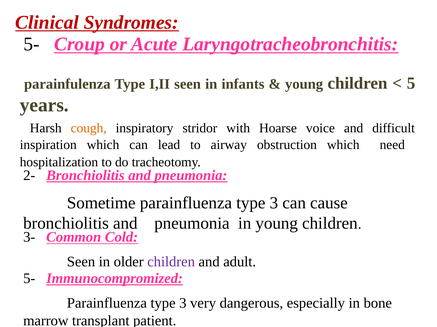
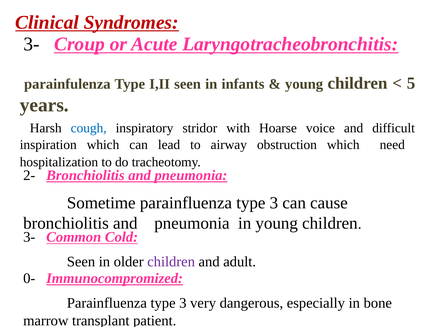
5-: 5- -> 3- (32, 44)
cough colour: orange -> blue (89, 128)
5-: 5- -> 0- (29, 279)
